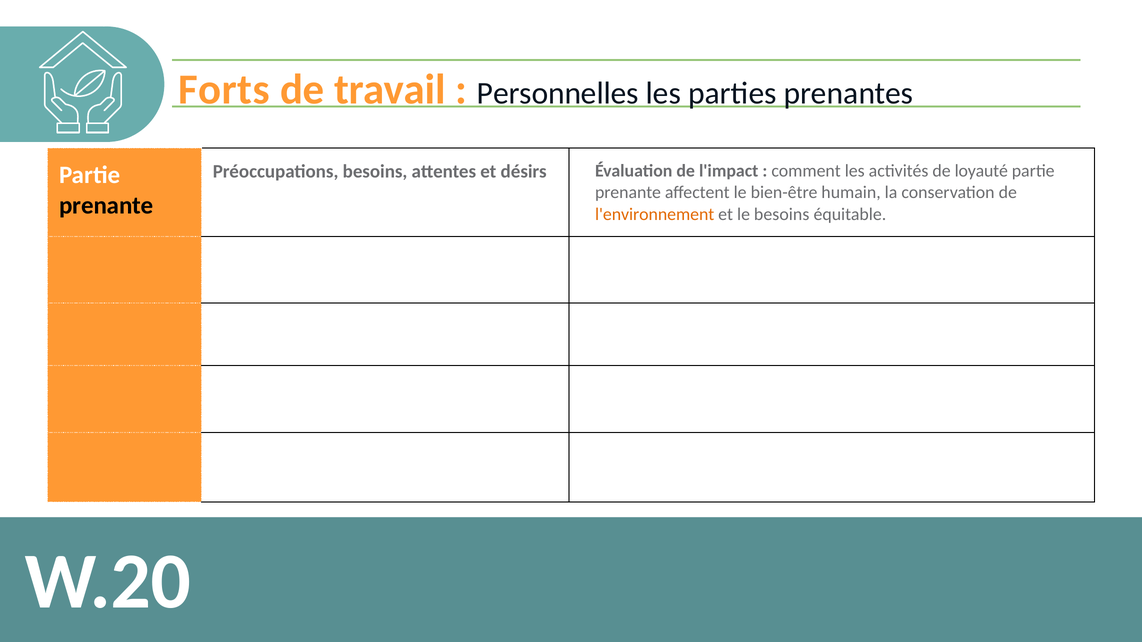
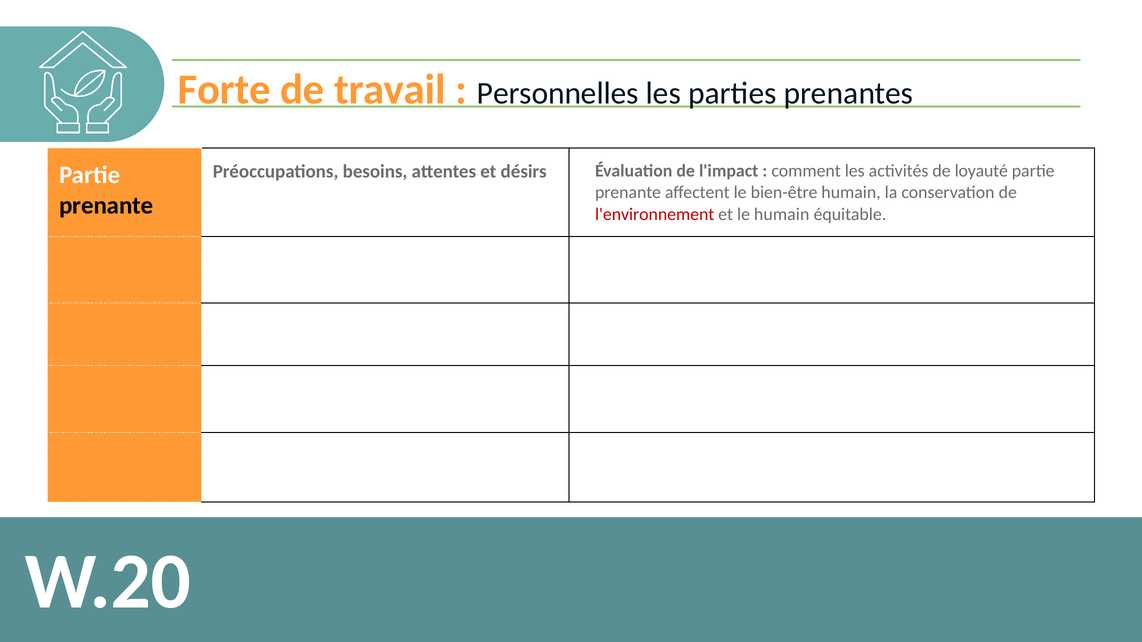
Forts: Forts -> Forte (224, 90)
l'environnement colour: orange -> red (655, 214)
le besoins: besoins -> humain (782, 214)
